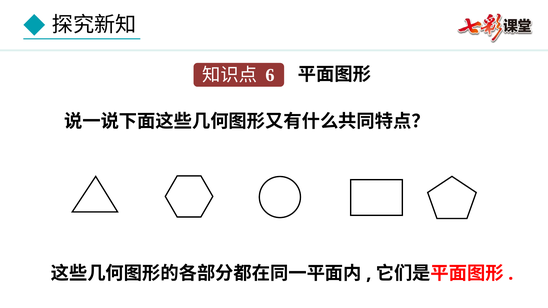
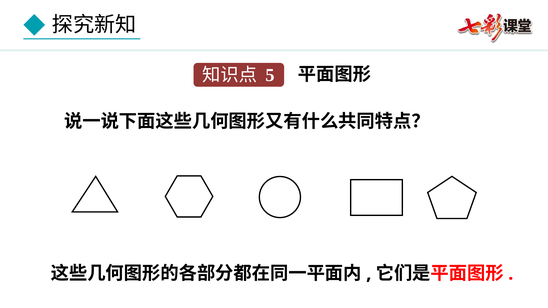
6: 6 -> 5 (270, 75)
